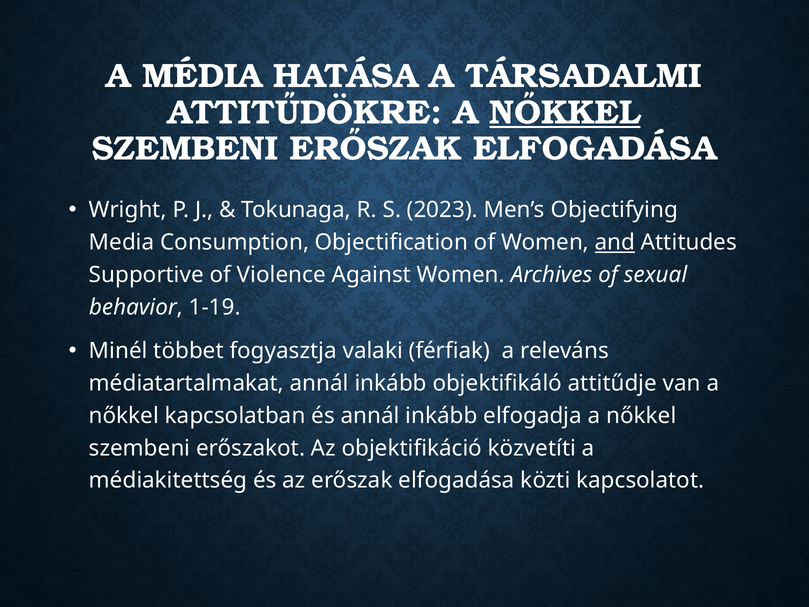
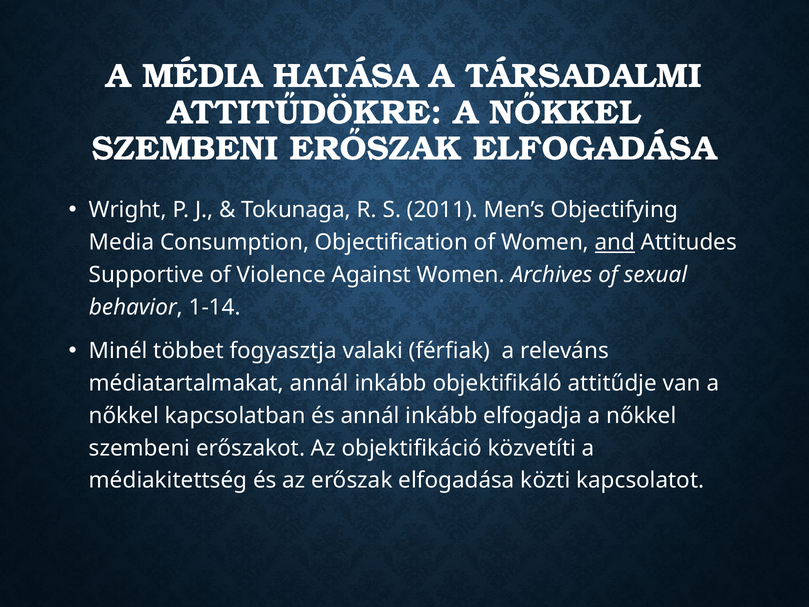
NŐKKEL underline: present -> none (565, 112)
2023: 2023 -> 2011 (442, 210)
1-19: 1-19 -> 1-14 (215, 307)
